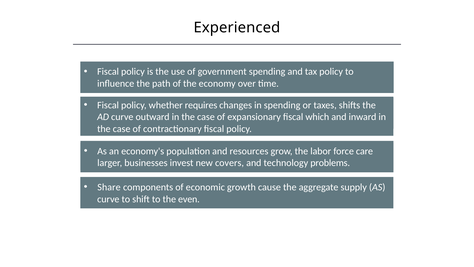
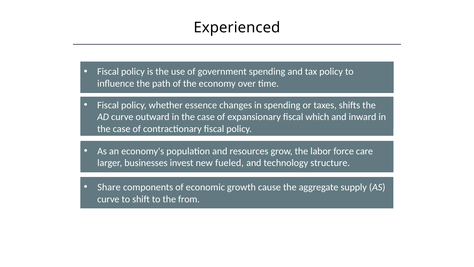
requires: requires -> essence (201, 105)
covers: covers -> fueled (229, 163)
problems: problems -> structure (330, 163)
even: even -> from (189, 199)
